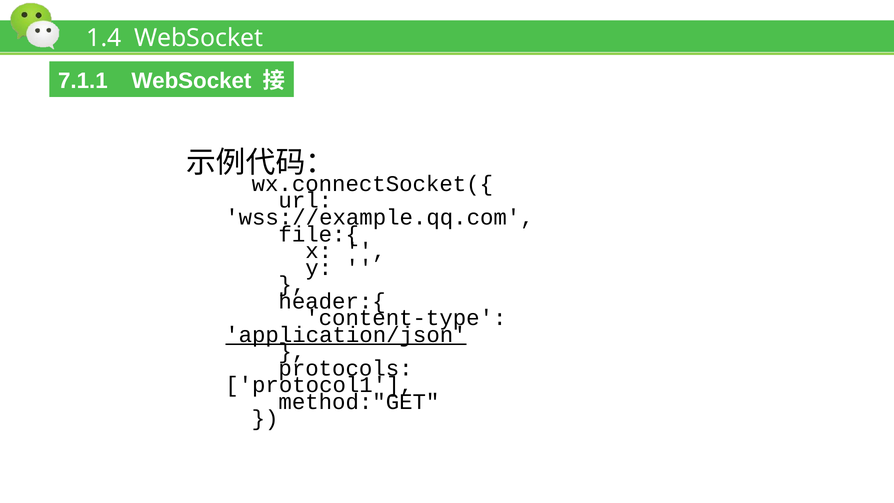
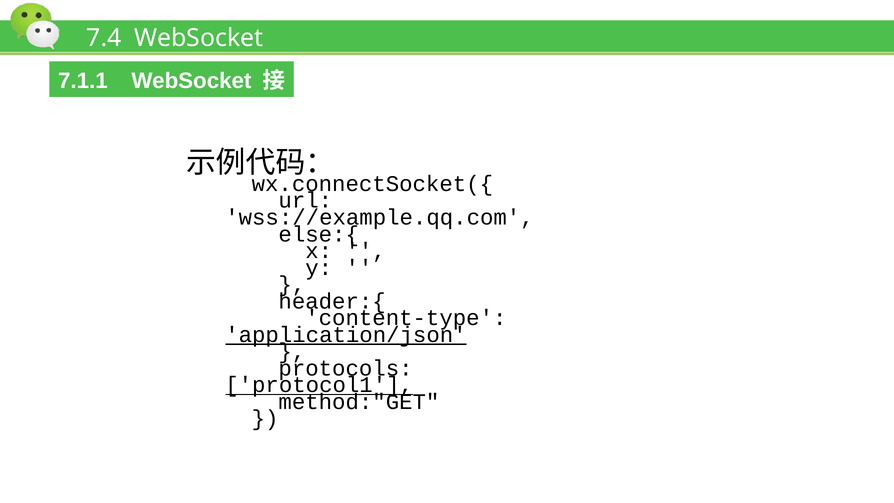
1.4: 1.4 -> 7.4 (104, 38)
file:{: file:{ -> else:{ (319, 234)
protocol1 underline: none -> present (319, 385)
